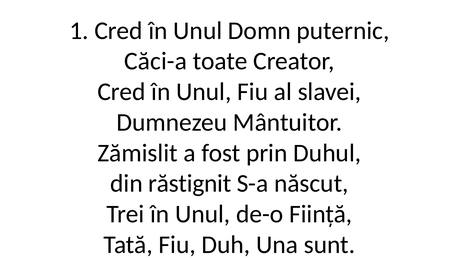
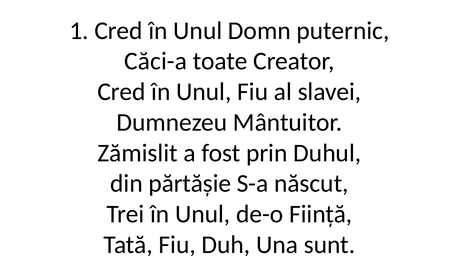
răstignit: răstignit -> părtășie (190, 184)
